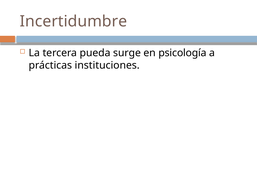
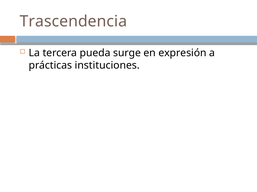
Incertidumbre: Incertidumbre -> Trascendencia (73, 21)
psicología: psicología -> expresión (182, 53)
